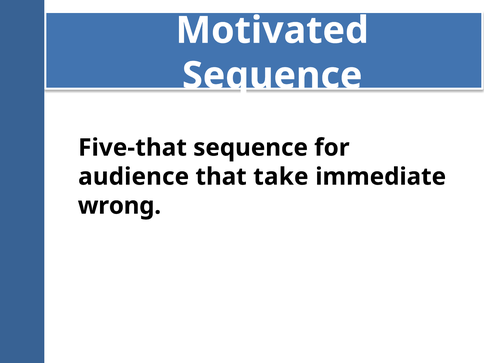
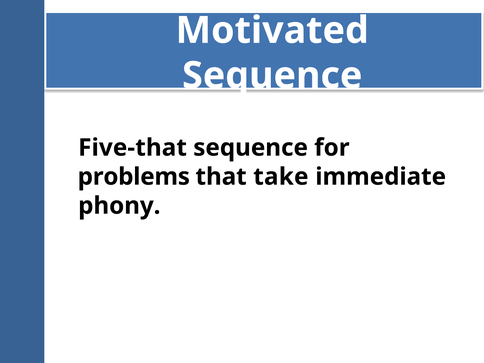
audience: audience -> problems (134, 177)
wrong: wrong -> phony (119, 206)
